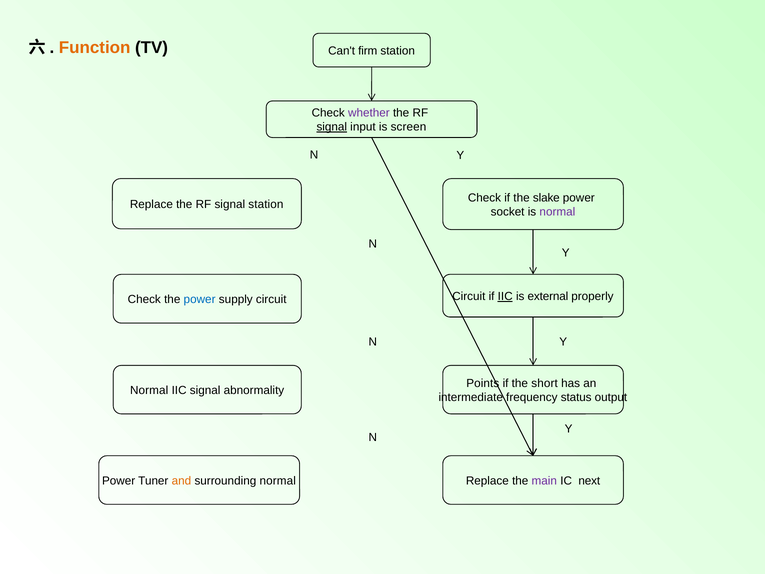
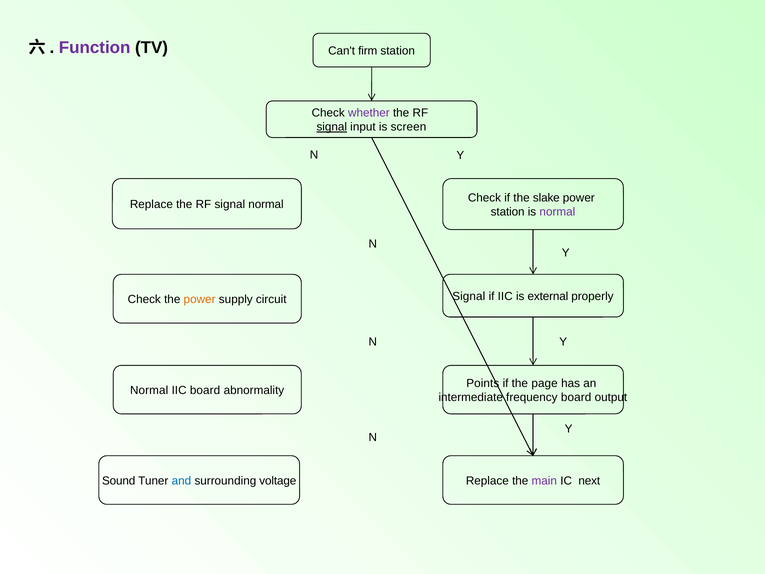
Function colour: orange -> purple (95, 48)
signal station: station -> normal (266, 204)
socket: socket -> station (508, 212)
power colour: blue -> orange (200, 299)
circuit Circuit: Circuit -> Signal (469, 296)
IIC underline: present -> none (505, 296)
short: short -> page (545, 383)
IIC signal: signal -> board (205, 390)
frequency status: status -> board (576, 397)
Power: Power -> Sound (119, 481)
and colour: orange -> blue (181, 481)
surrounding normal: normal -> voltage (278, 481)
